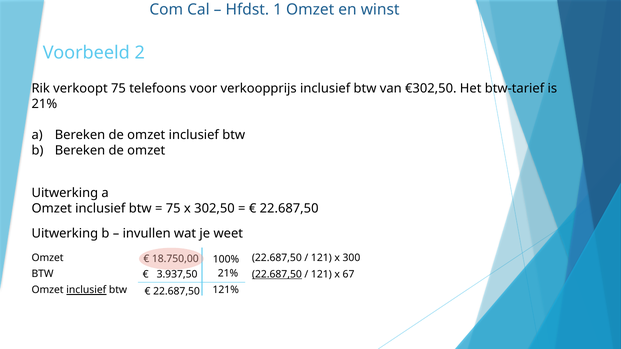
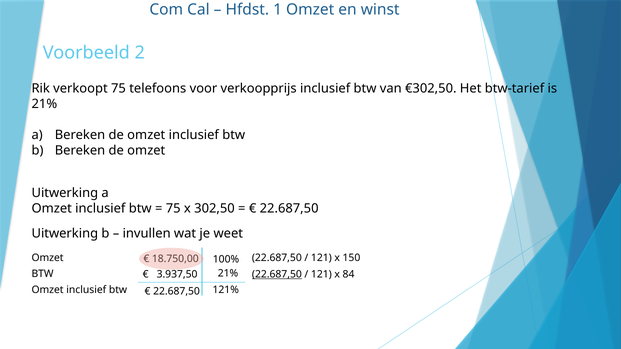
300: 300 -> 150 (351, 258)
67: 67 -> 84 (349, 274)
inclusief underline: present -> none (86, 290)
